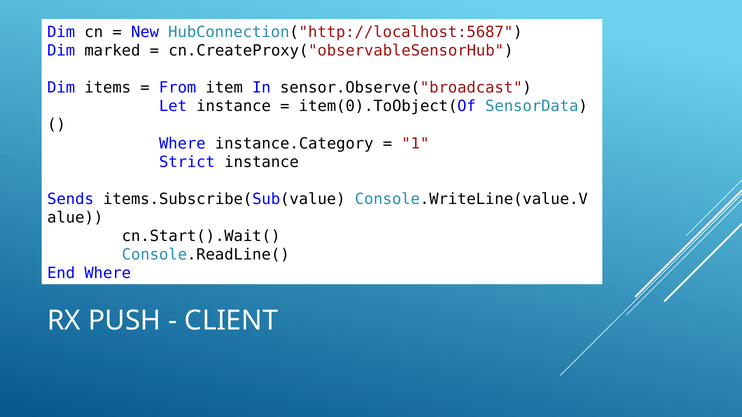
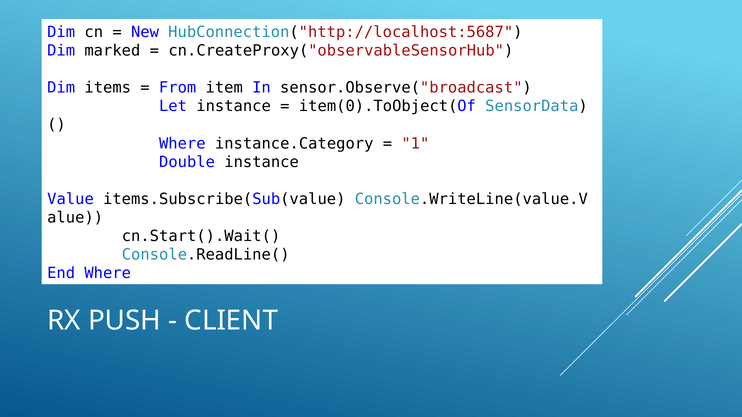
Strict: Strict -> Double (187, 162)
Sends: Sends -> Value (71, 199)
